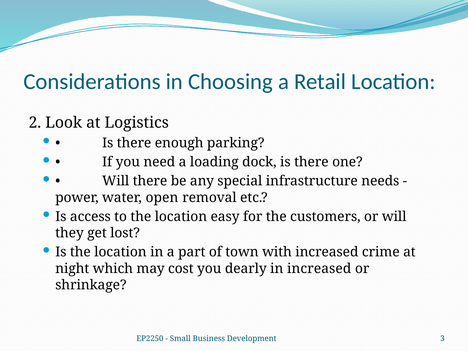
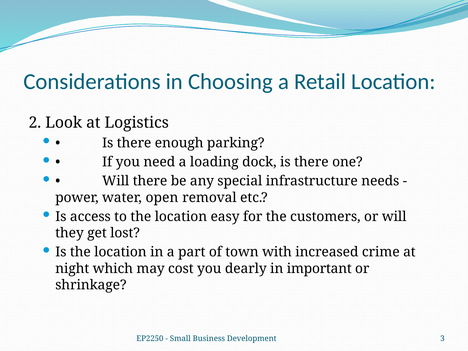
in increased: increased -> important (319, 269)
